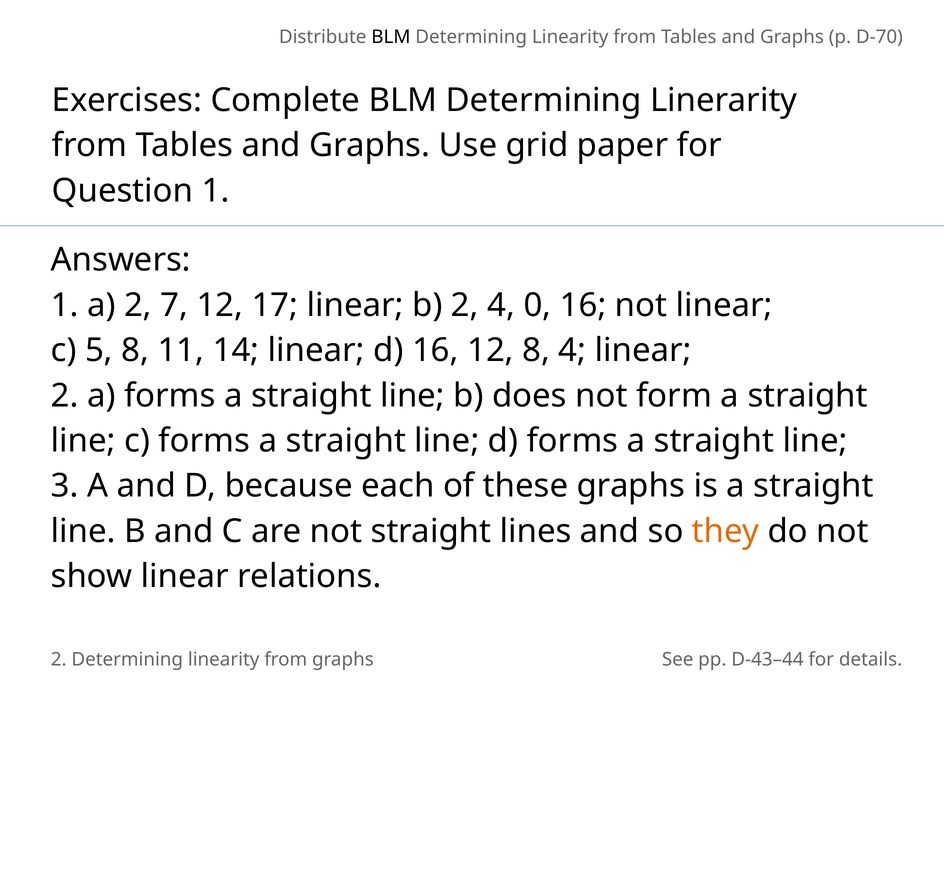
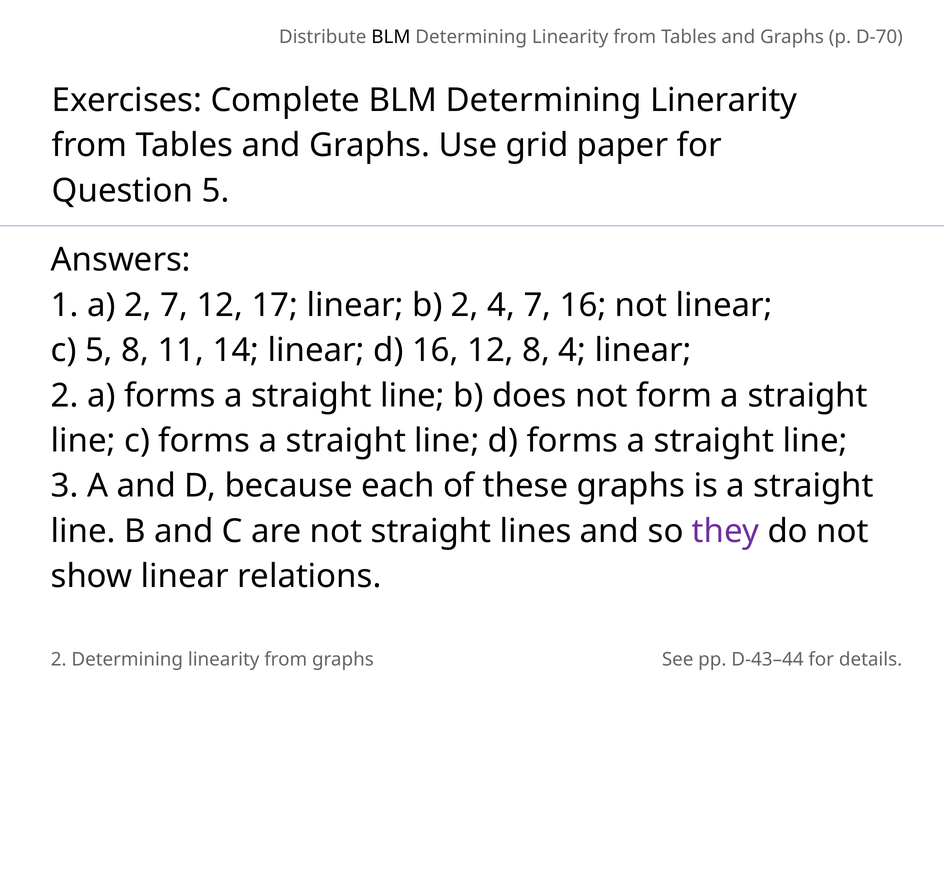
Question 1: 1 -> 5 (216, 191)
4 0: 0 -> 7 (537, 305)
they colour: orange -> purple (726, 531)
